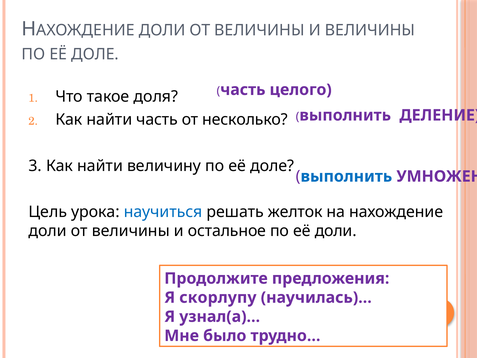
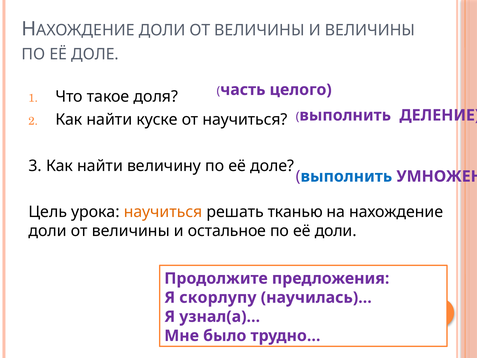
найти часть: часть -> куске (157, 120)
от несколько: несколько -> научиться (245, 120)
научиться colour: blue -> orange (163, 212)
желток: желток -> тканью (295, 212)
